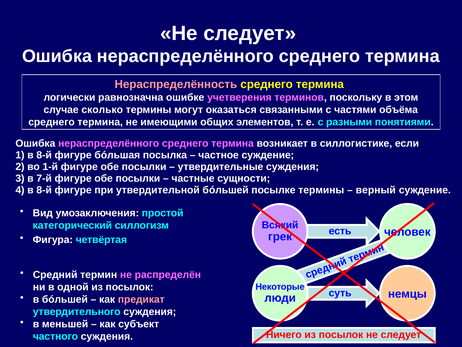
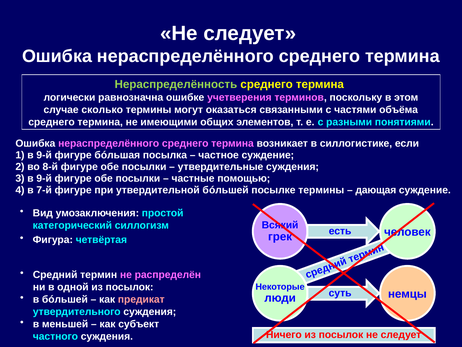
Нераспределённость colour: pink -> light green (176, 84)
1 в 8-й: 8-й -> 9-й (44, 155)
1-й: 1-й -> 8-й (50, 167)
3 в 7-й: 7-й -> 9-й (44, 178)
сущности: сущности -> помощью (244, 178)
4 в 8-й: 8-й -> 7-й (44, 190)
верный: верный -> дающая (376, 190)
